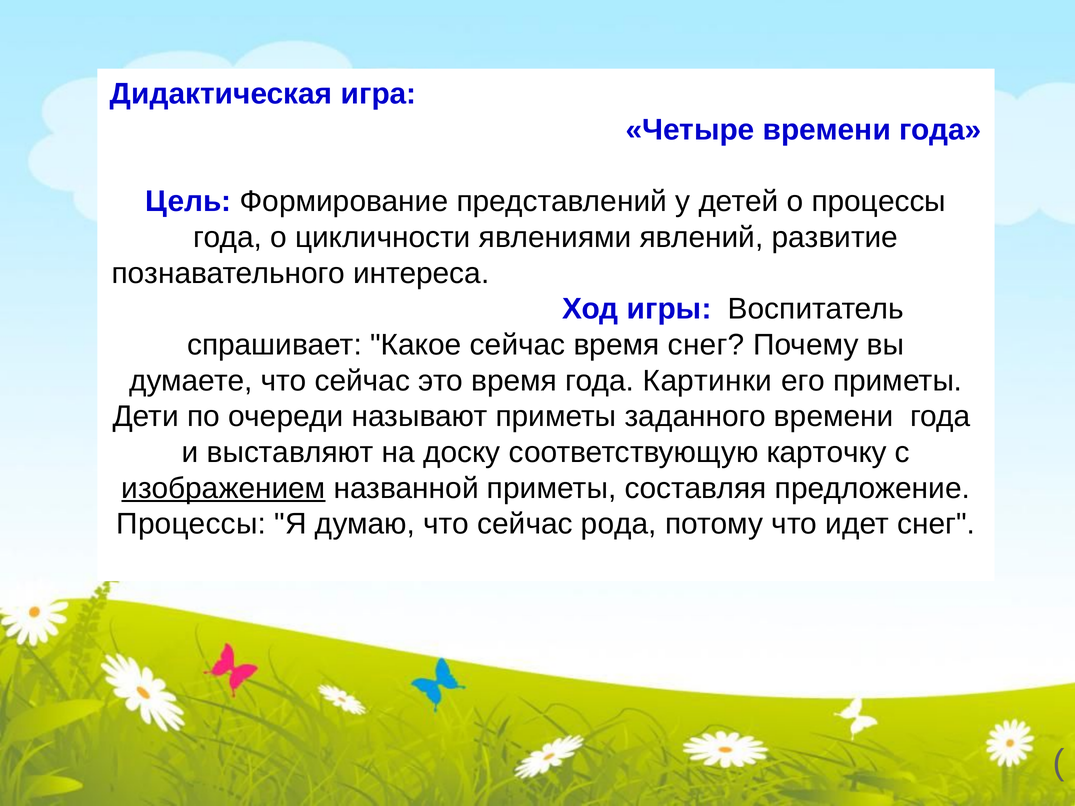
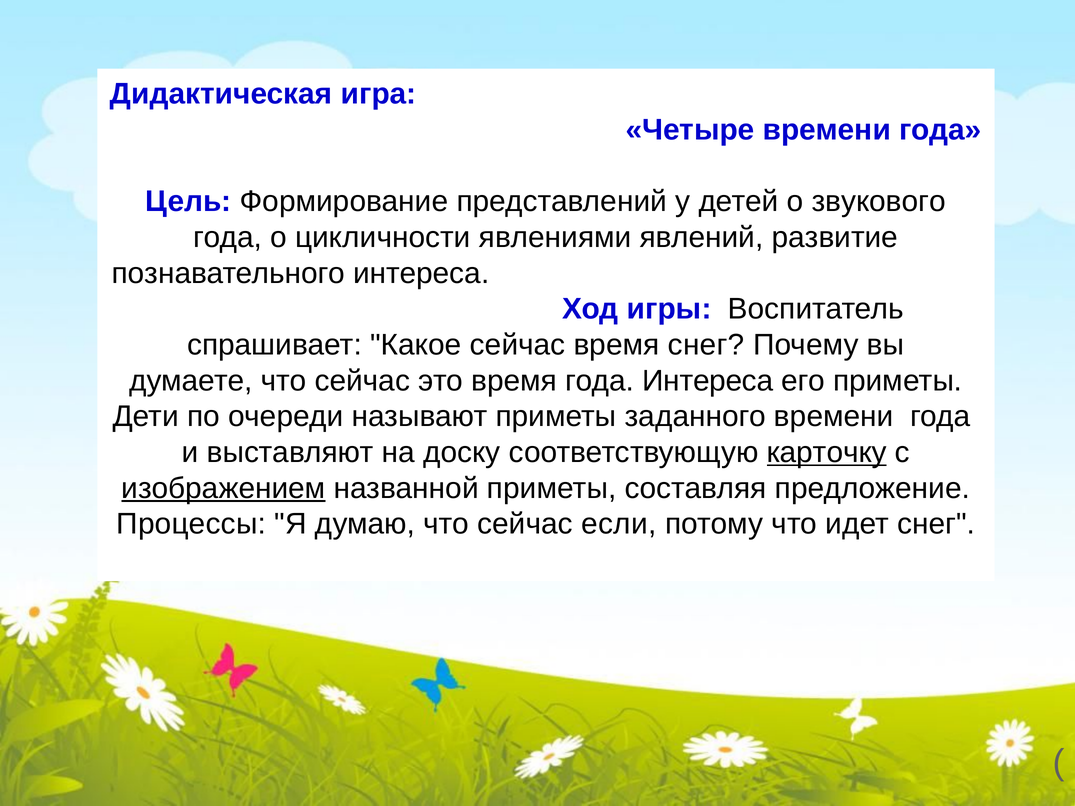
о процессы: процессы -> звукового (879, 202)
года Картинки: Картинки -> Интереса (708, 381)
карточку underline: none -> present (827, 453)
рода: рода -> если (619, 524)
